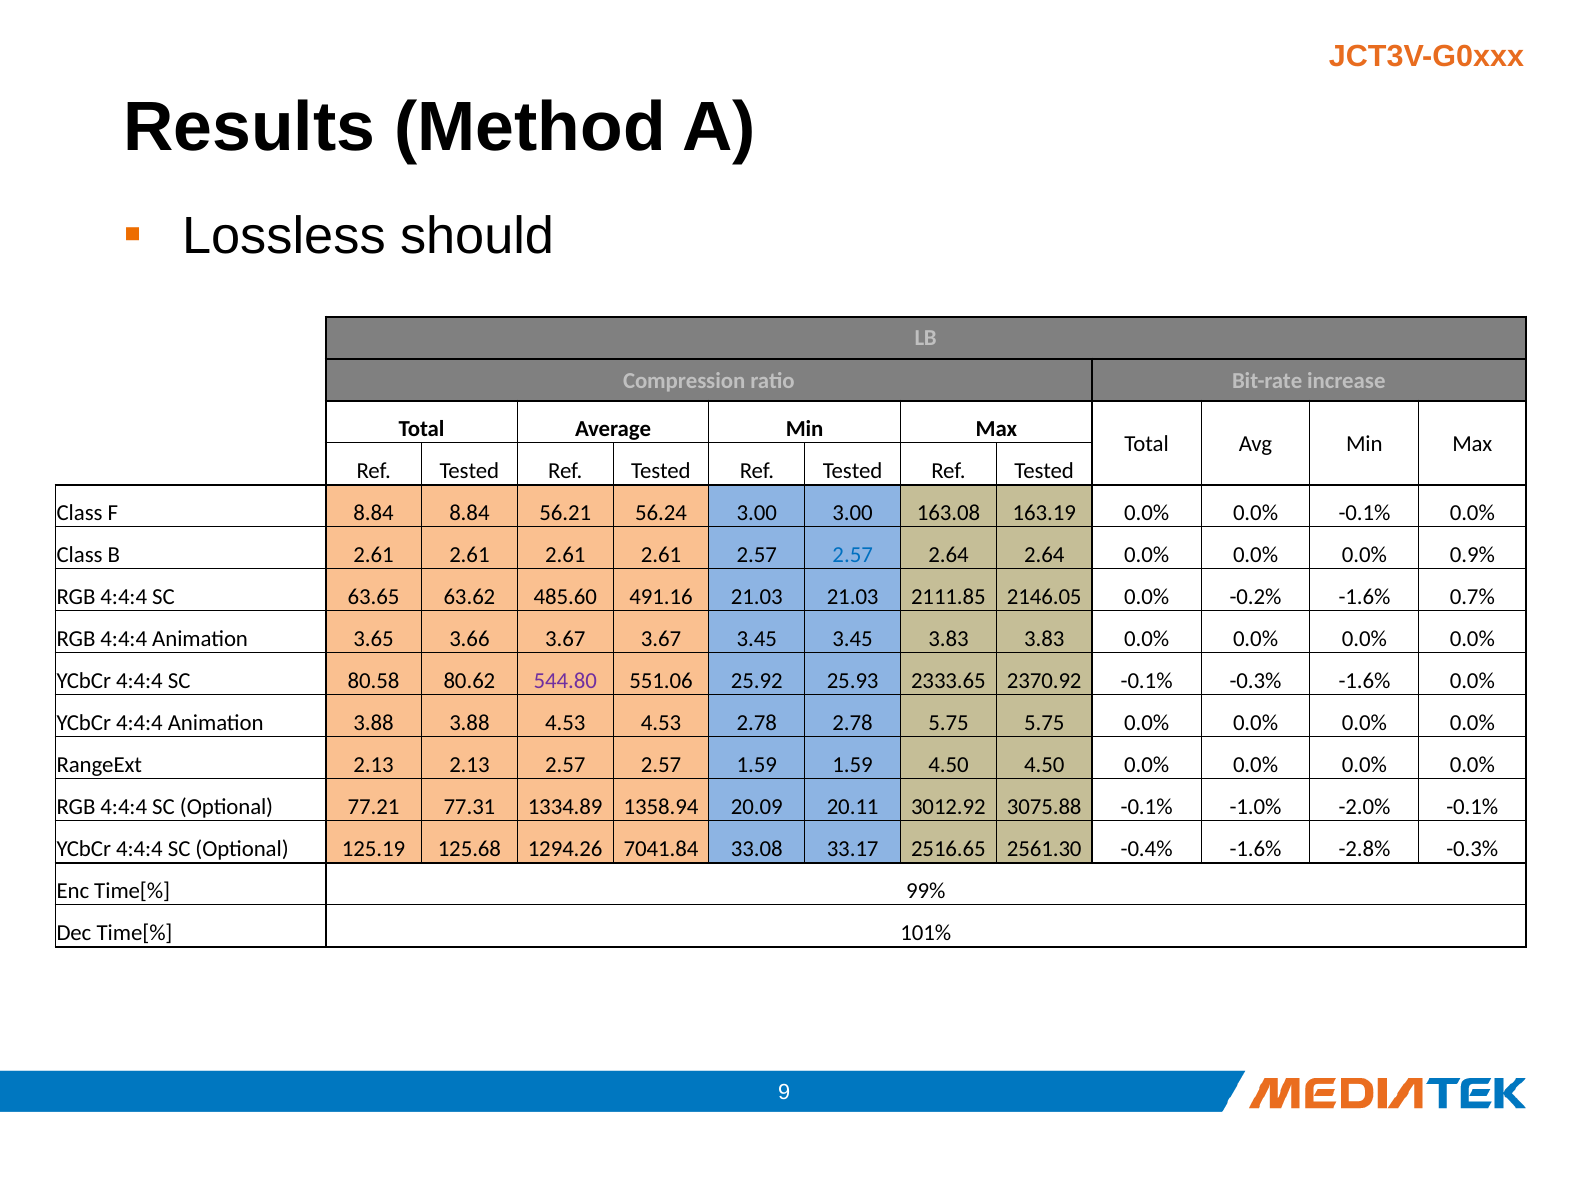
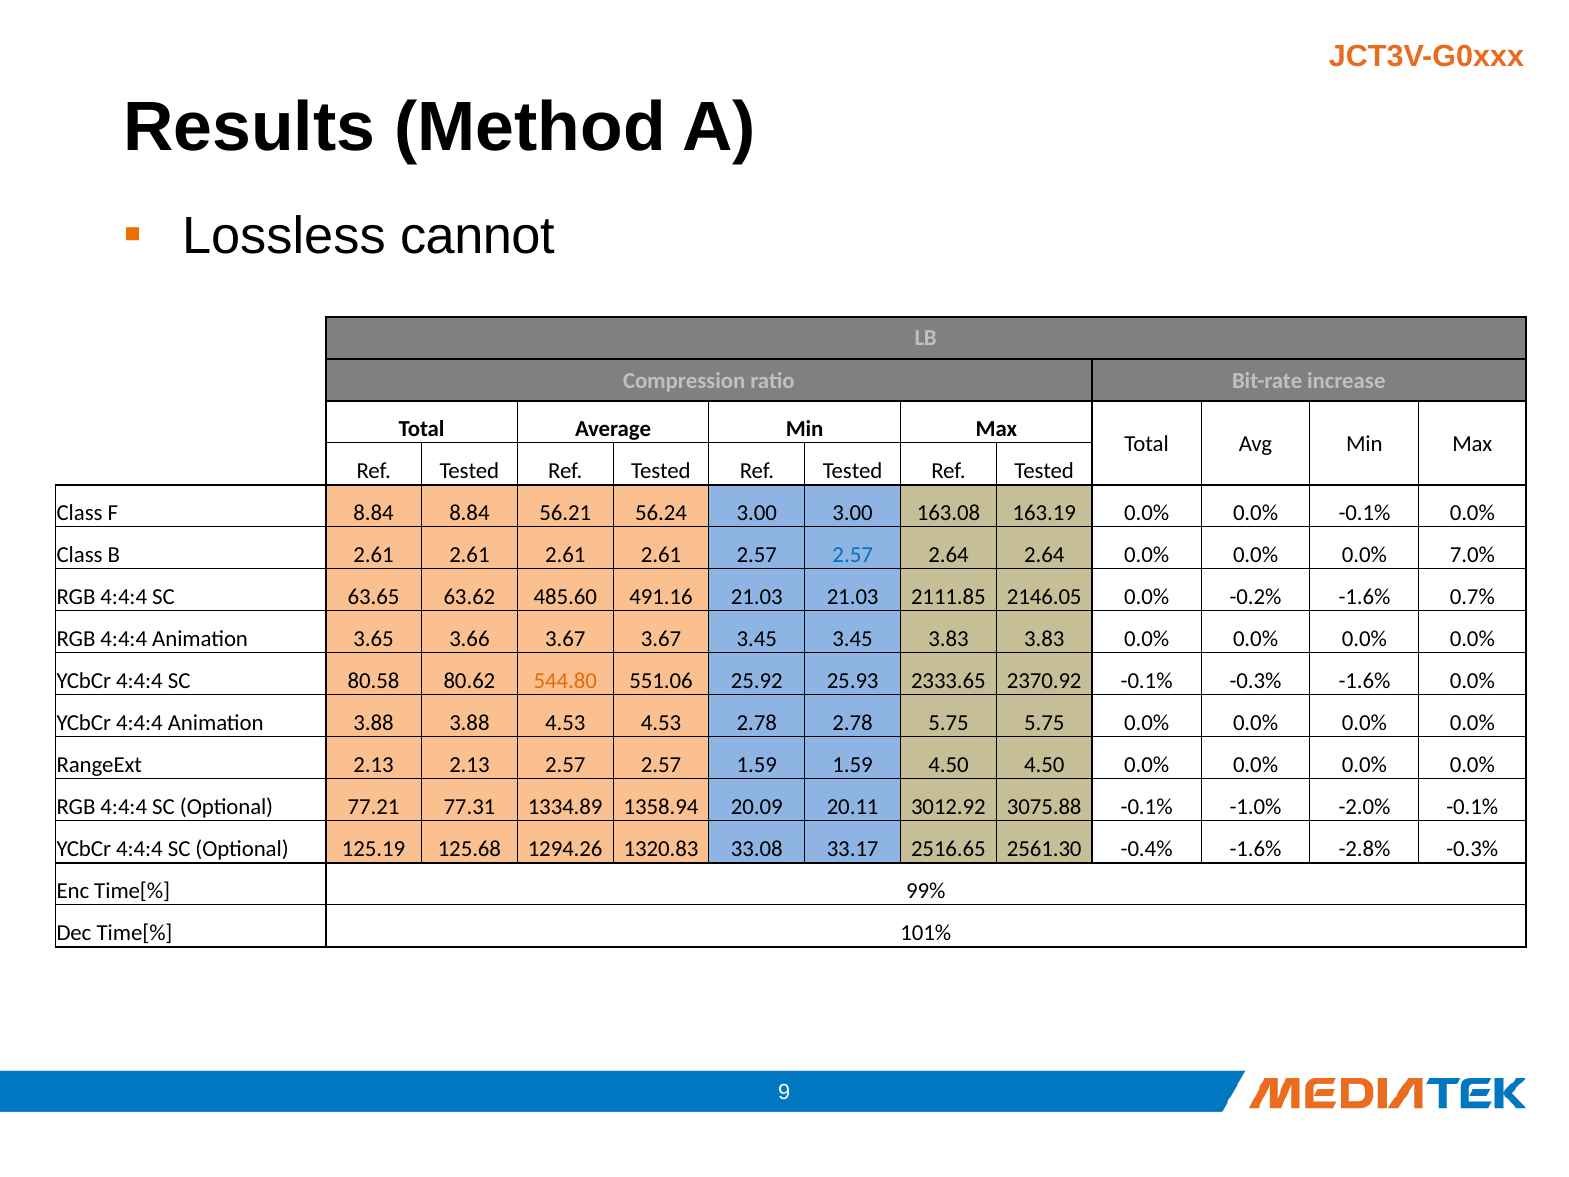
should: should -> cannot (477, 236)
0.9%: 0.9% -> 7.0% (1472, 555)
544.80 colour: purple -> orange (565, 681)
7041.84: 7041.84 -> 1320.83 (661, 849)
